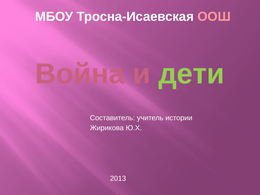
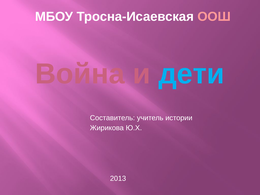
дети colour: light green -> light blue (192, 74)
